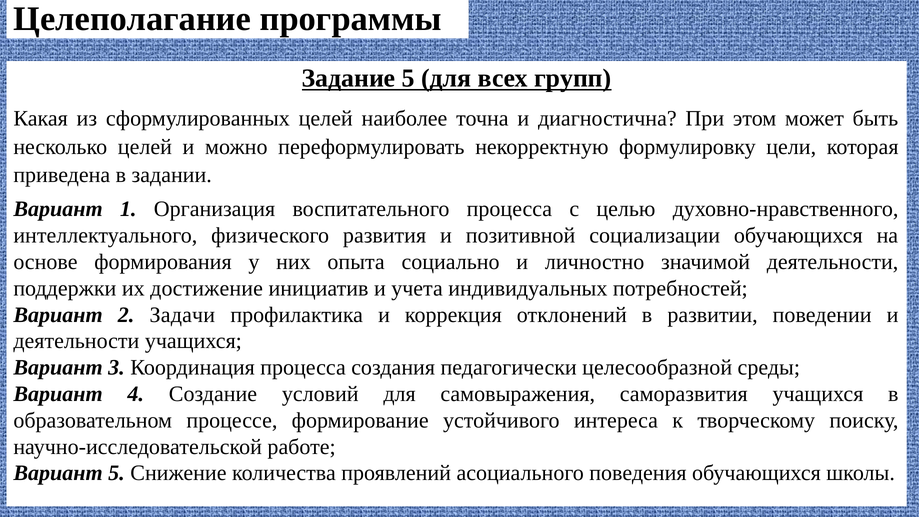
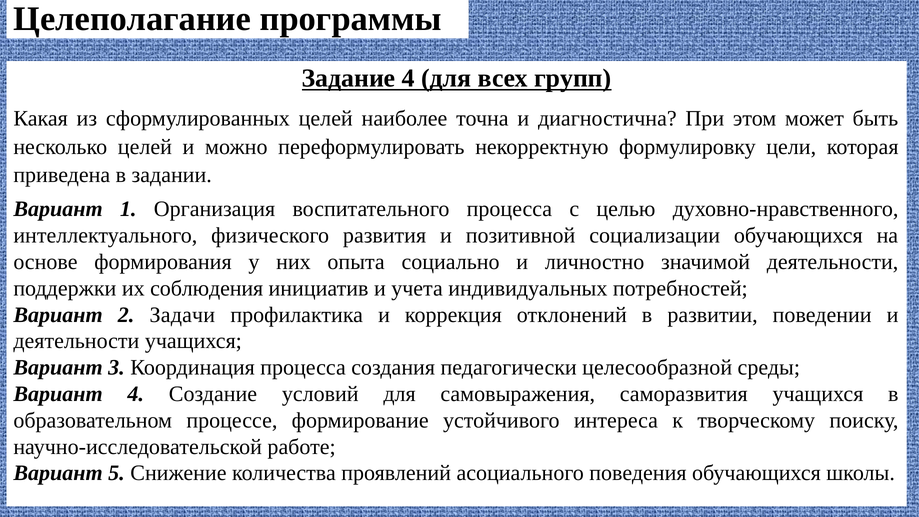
Задание 5: 5 -> 4 (408, 78)
достижение: достижение -> соблюдения (207, 288)
